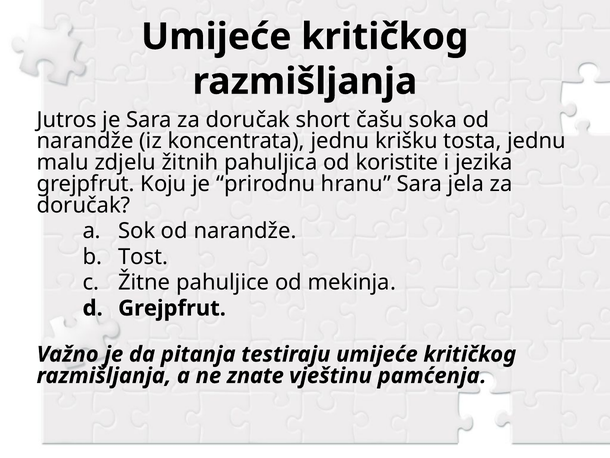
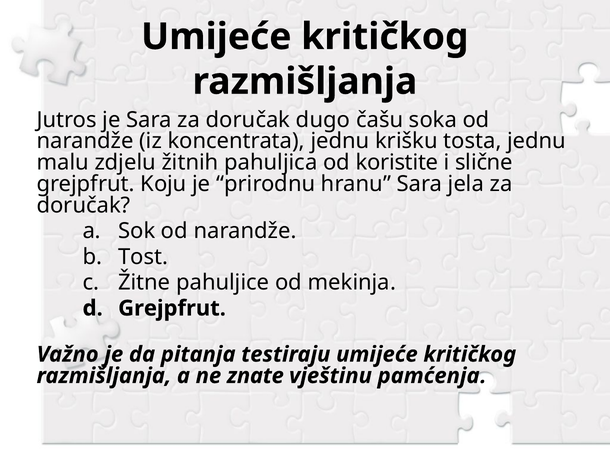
short: short -> dugo (323, 120)
jezika: jezika -> slične (484, 162)
